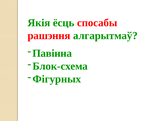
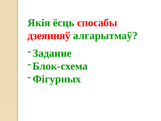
рашэння: рашэння -> дзеянняў (49, 36)
Павінна: Павінна -> Заданне (52, 53)
